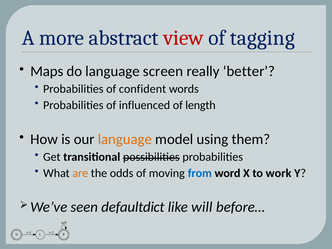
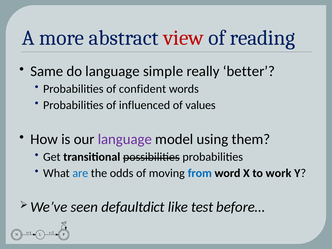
tagging: tagging -> reading (262, 38)
Maps: Maps -> Same (47, 71)
screen: screen -> simple (163, 71)
length: length -> values (200, 105)
language colour: orange -> purple (125, 139)
are colour: orange -> blue (80, 173)
will: will -> test (202, 207)
